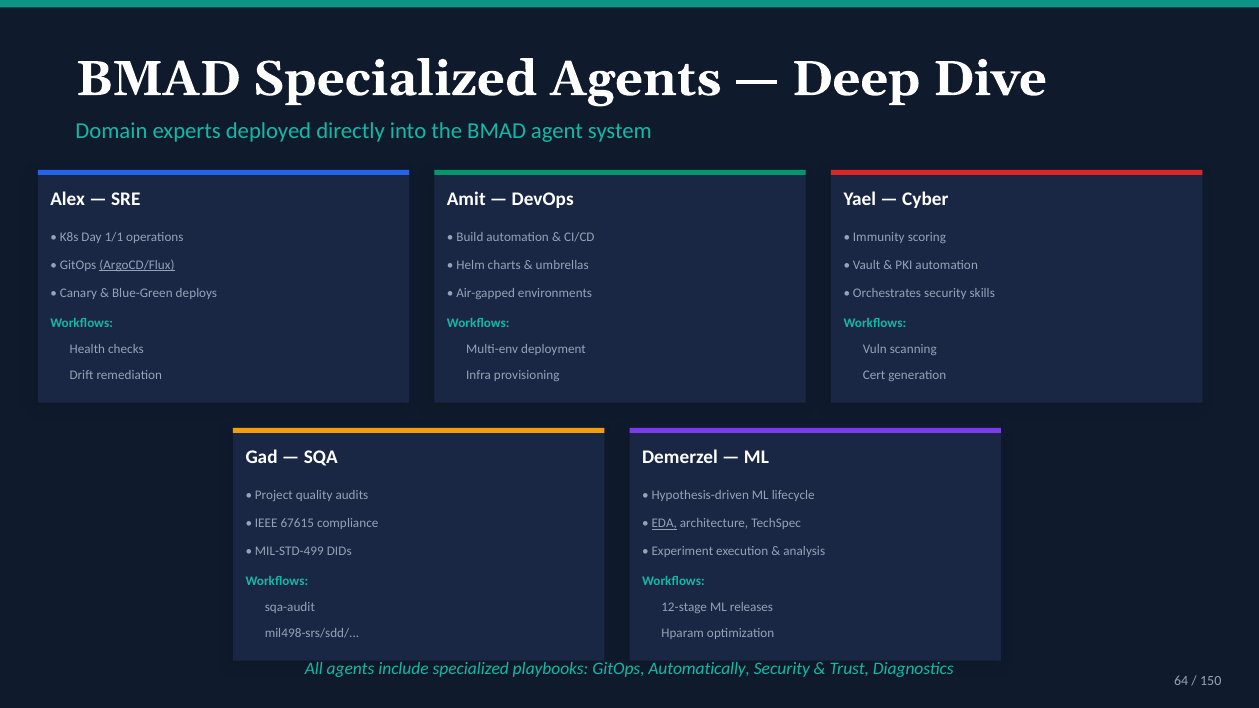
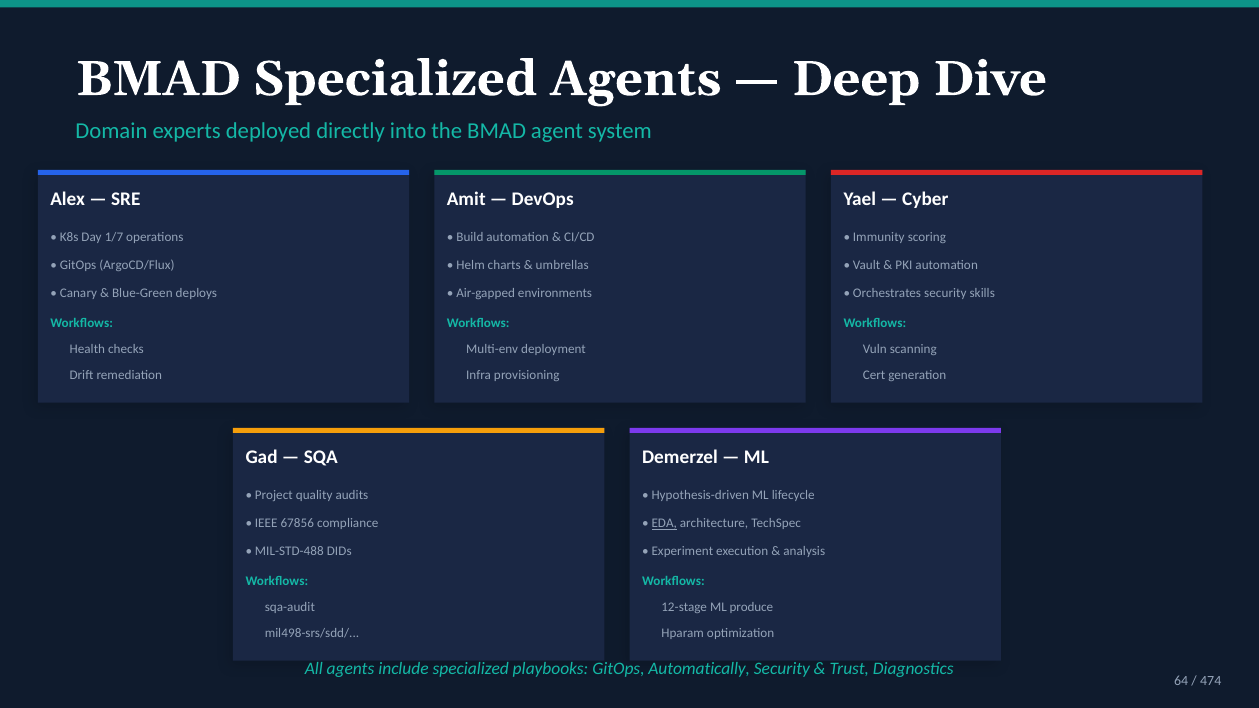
1/1: 1/1 -> 1/7 (114, 238)
ArgoCD/Flux underline: present -> none (137, 265)
67615: 67615 -> 67856 (297, 523)
MIL-STD-499: MIL-STD-499 -> MIL-STD-488 (289, 551)
releases: releases -> produce (751, 608)
150: 150 -> 474 (1211, 681)
